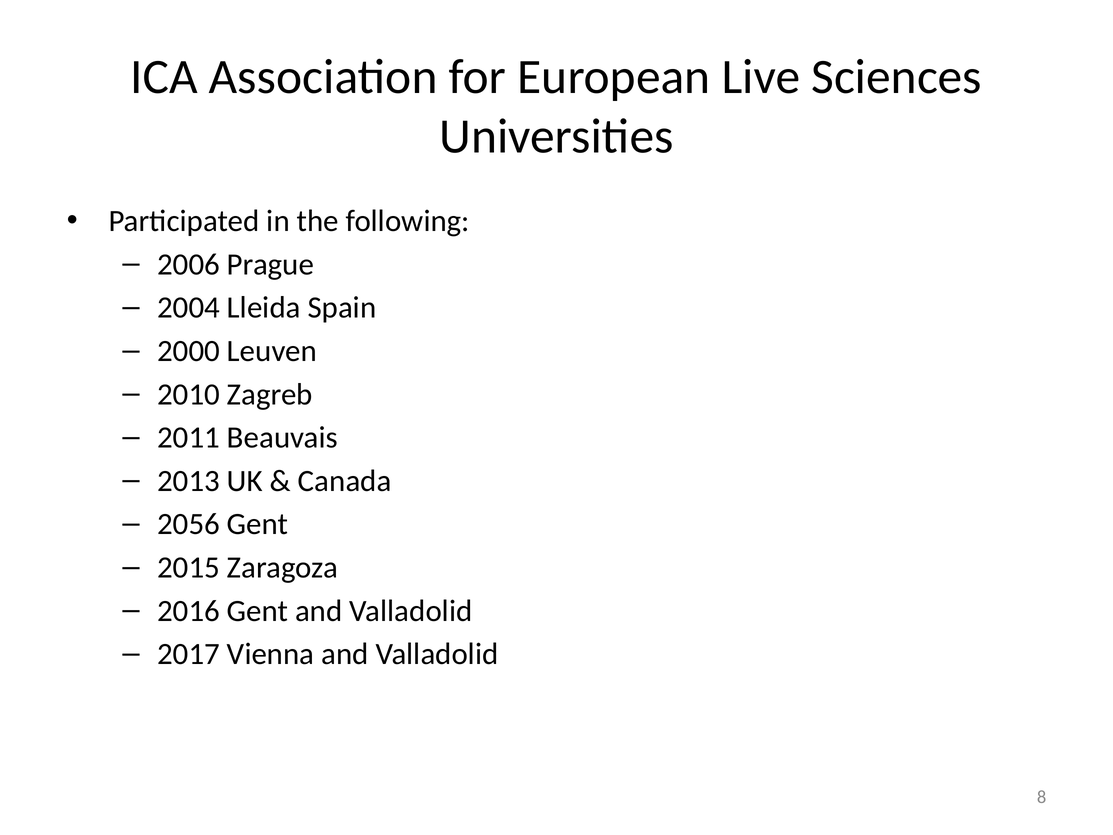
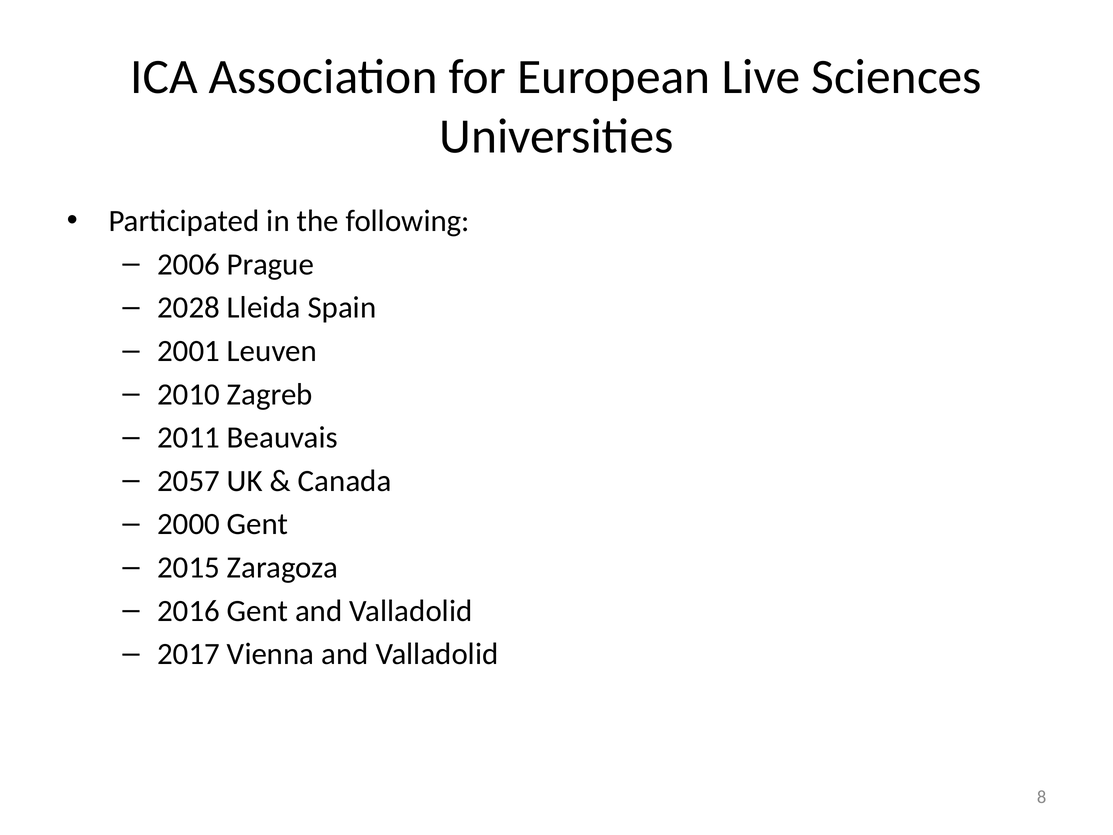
2004: 2004 -> 2028 (189, 308)
2000: 2000 -> 2001 (189, 351)
2013: 2013 -> 2057 (189, 481)
2056: 2056 -> 2000 (189, 524)
